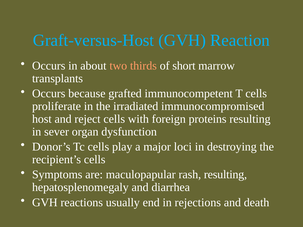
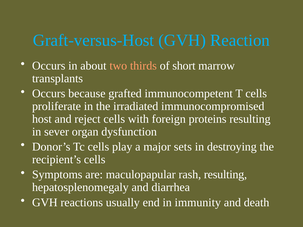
loci: loci -> sets (183, 147)
rejections: rejections -> immunity (198, 203)
